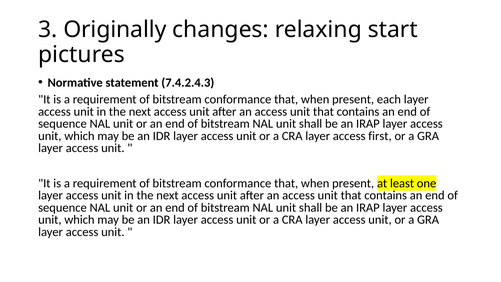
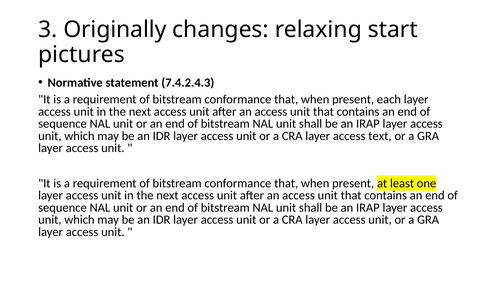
first: first -> text (380, 136)
